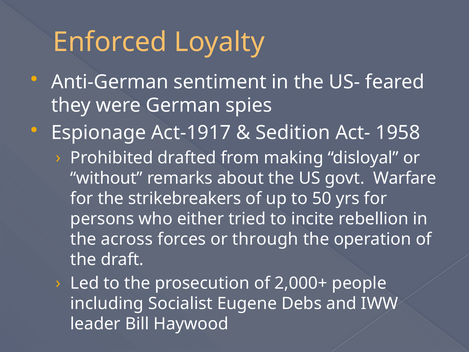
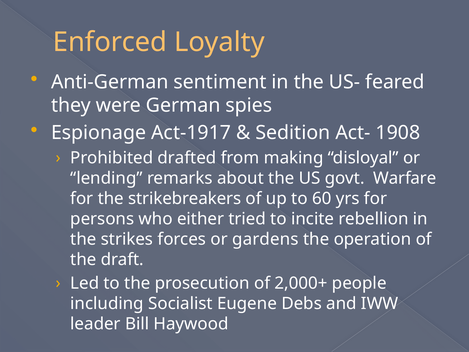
1958: 1958 -> 1908 (398, 133)
without: without -> lending (106, 178)
50: 50 -> 60 (322, 198)
across: across -> strikes (127, 239)
through: through -> gardens (265, 239)
